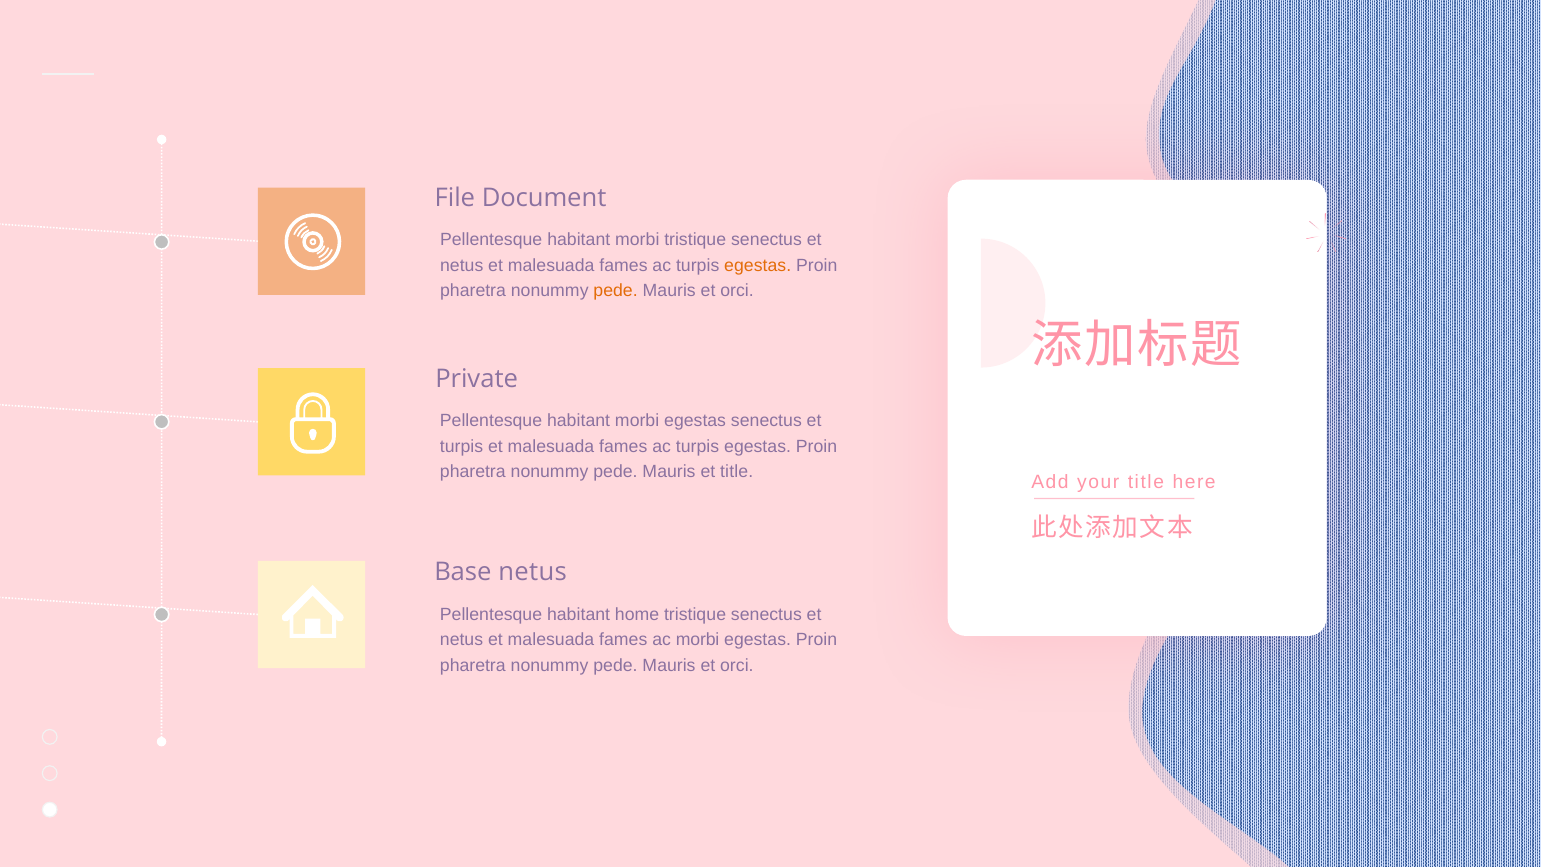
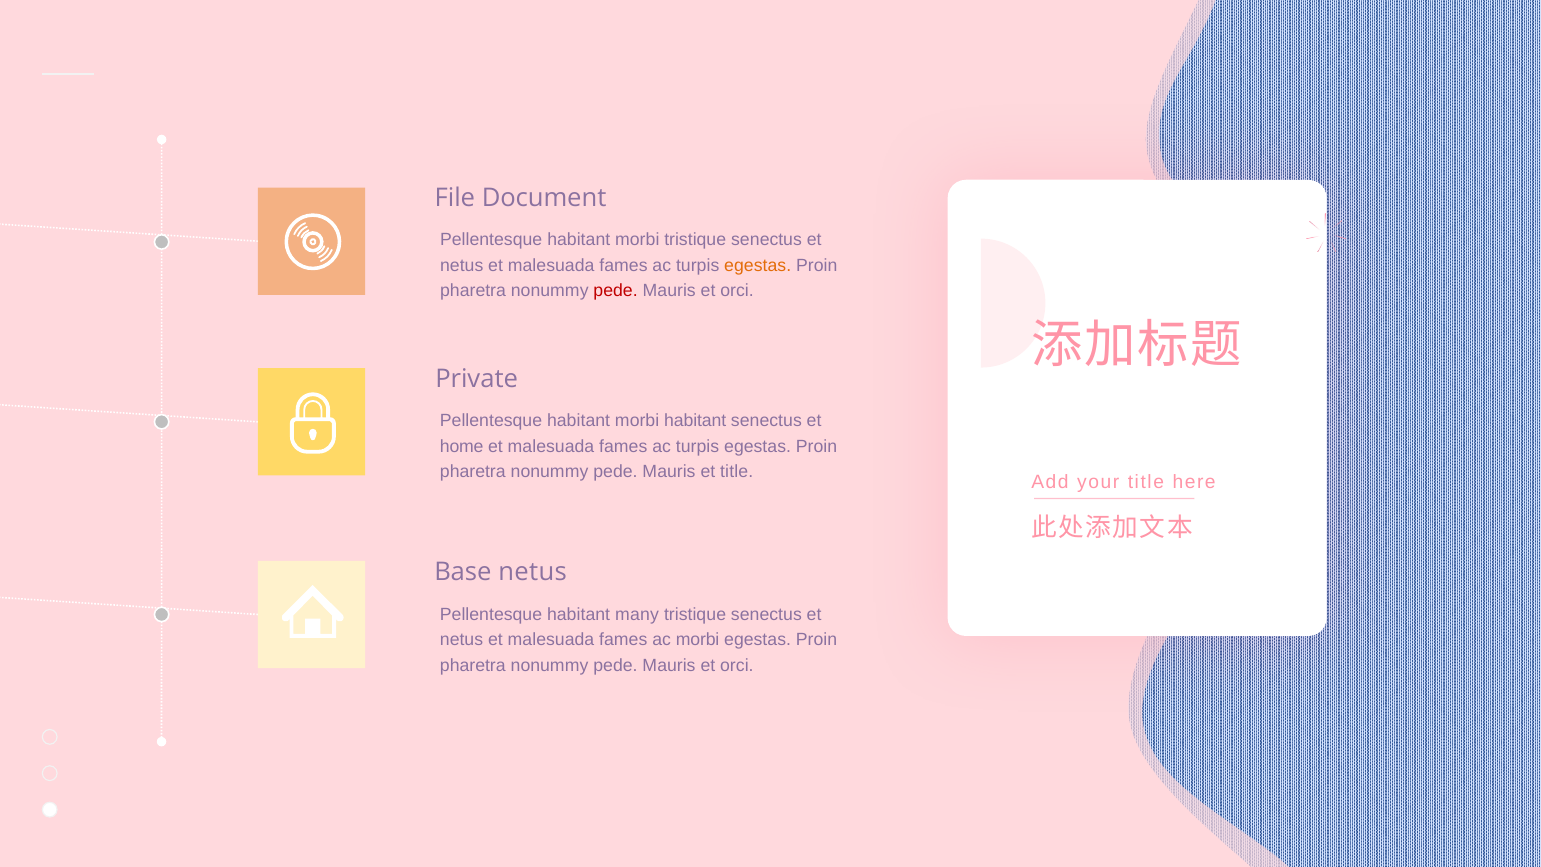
pede colour: orange -> red (616, 291)
habitant morbi egestas: egestas -> habitant (695, 421)
turpis: turpis -> home (462, 446)
home: home -> many (637, 614)
